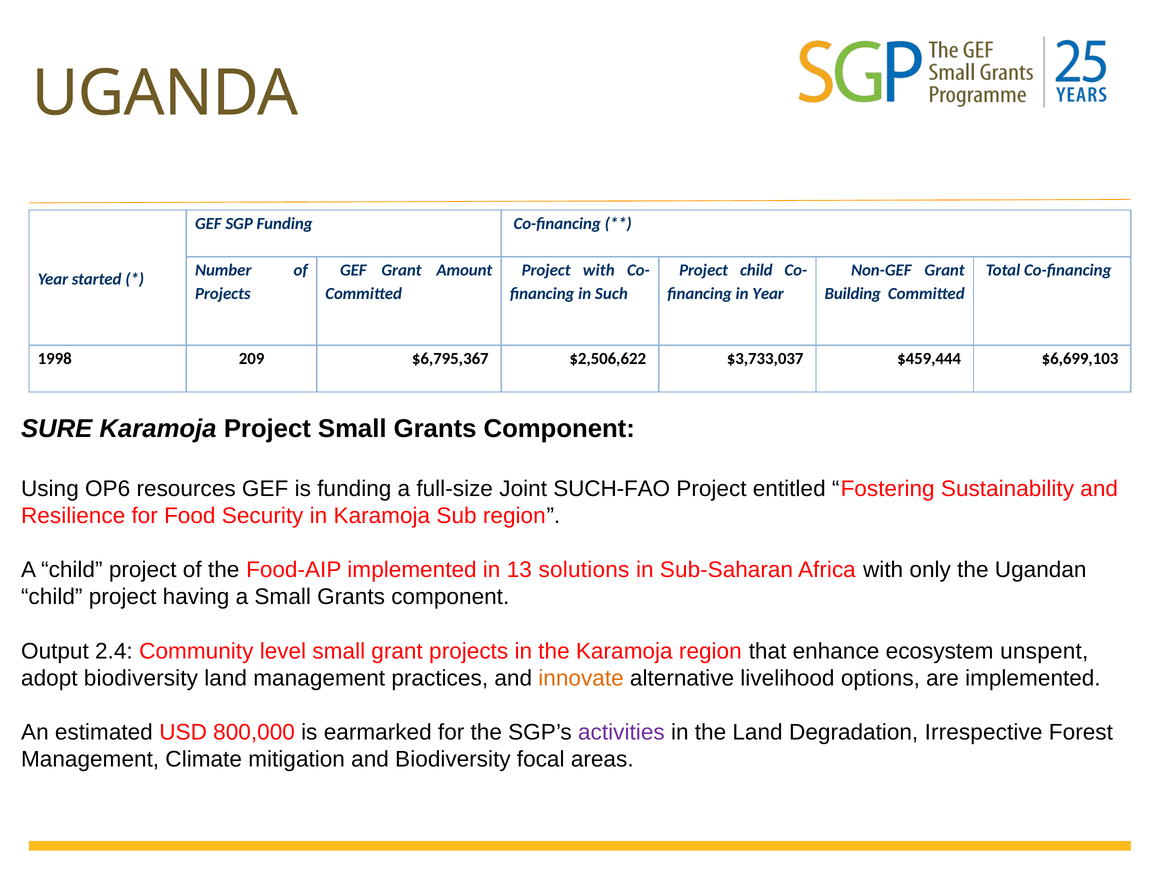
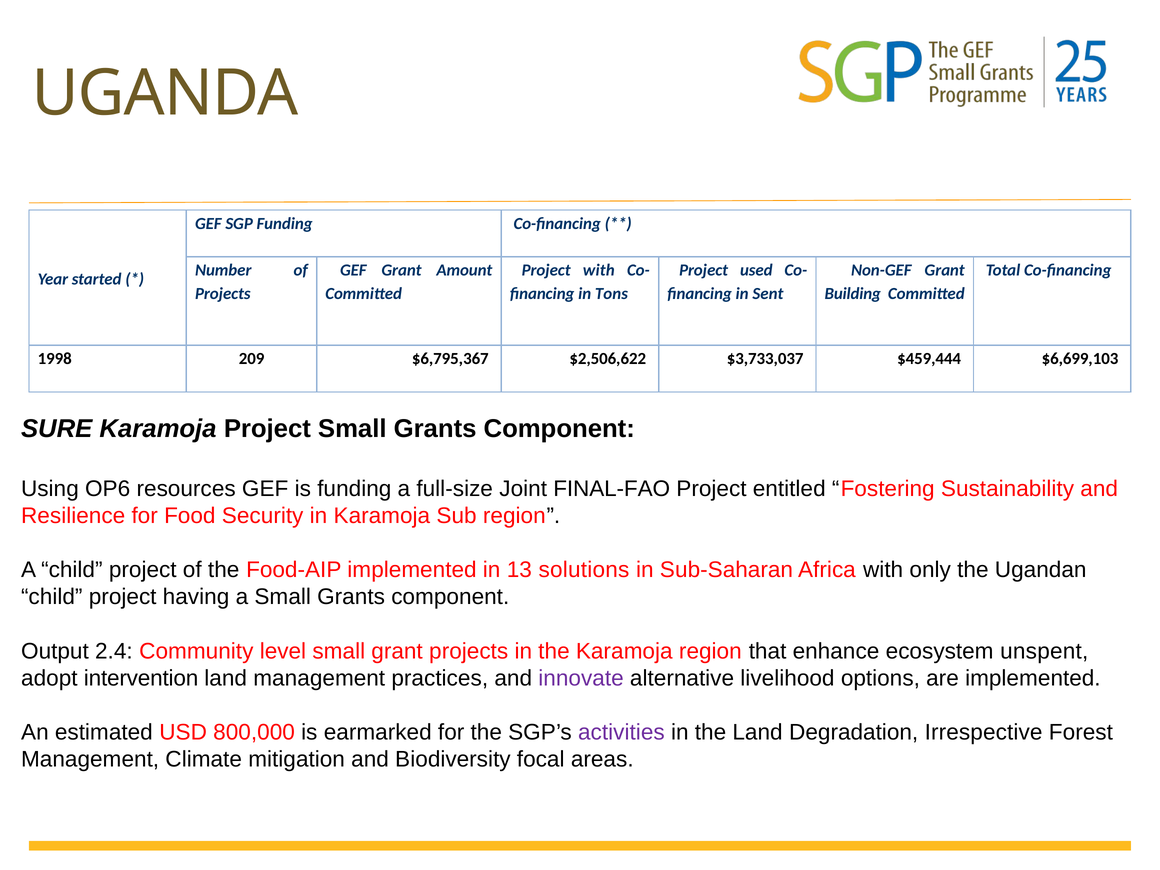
Project child: child -> used (756, 270)
Such: Such -> Tons (611, 294)
in Year: Year -> Sent (768, 294)
SUCH-FAO: SUCH-FAO -> FINAL-FAO (612, 489)
adopt biodiversity: biodiversity -> intervention (141, 678)
innovate colour: orange -> purple (581, 678)
